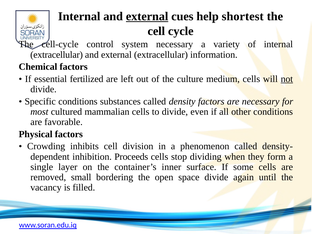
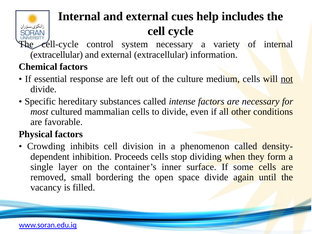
external underline: present -> none (147, 16)
shortest: shortest -> includes (243, 16)
fertilized: fertilized -> response (87, 79)
Specific conditions: conditions -> hereditary (78, 101)
density: density -> intense (182, 101)
